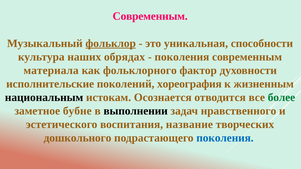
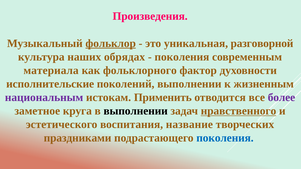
Современным: Современным -> Произведения (150, 16)
способности: способности -> разговорной (262, 43)
поколений хореография: хореография -> выполнении (189, 84)
национальным colour: black -> purple (44, 98)
Осознается: Осознается -> Применить (163, 98)
более colour: green -> purple (281, 98)
бубне: бубне -> круга (77, 111)
нравственного underline: none -> present (239, 111)
дошкольного: дошкольного -> праздниками (78, 138)
